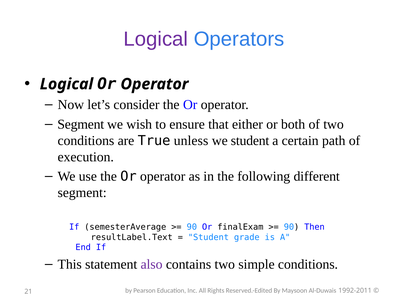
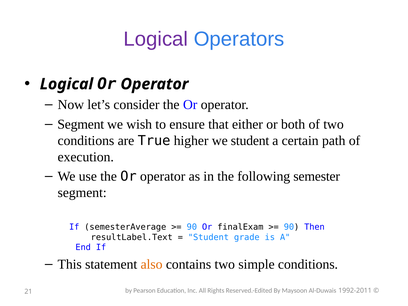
unless: unless -> higher (191, 141)
different: different -> semester (317, 176)
also colour: purple -> orange (152, 264)
